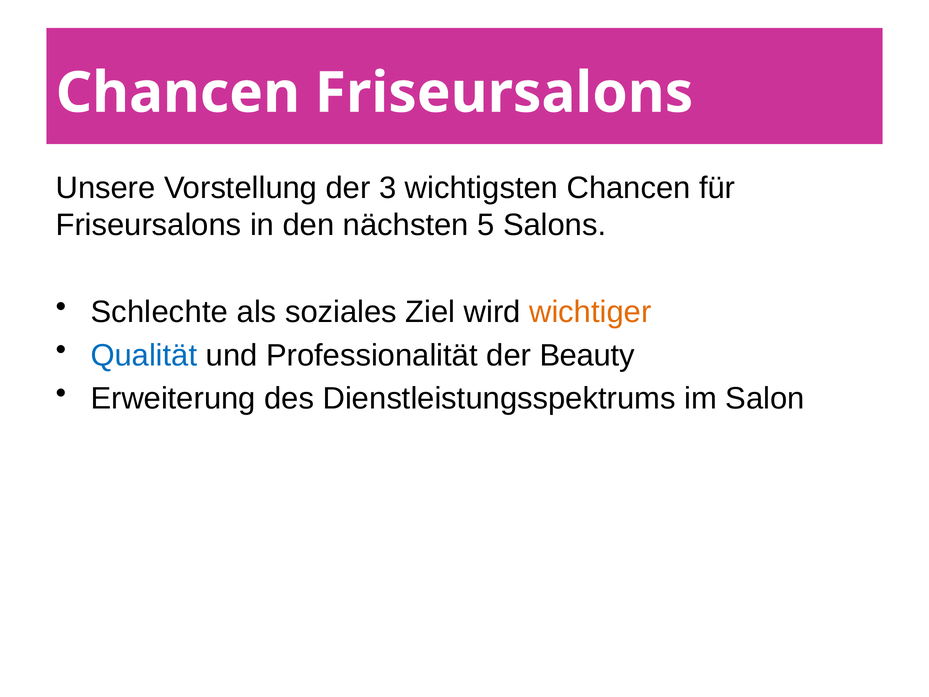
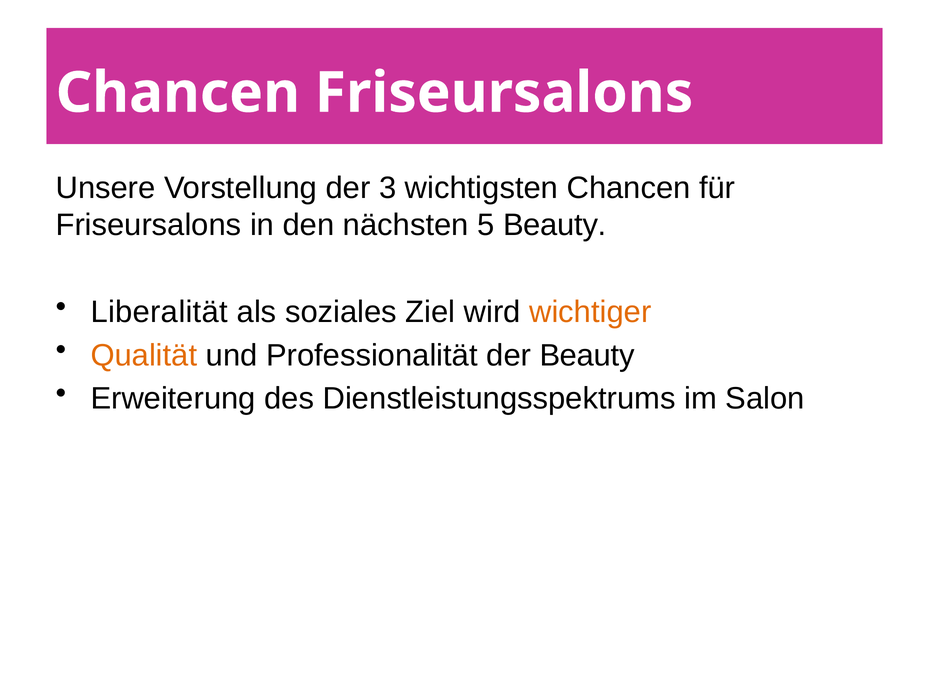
5 Salons: Salons -> Beauty (555, 225)
Schlechte: Schlechte -> Liberalität (159, 312)
Qualität colour: blue -> orange (144, 355)
